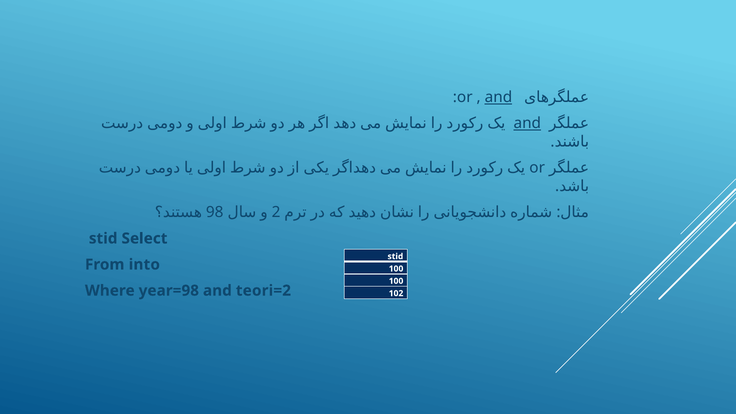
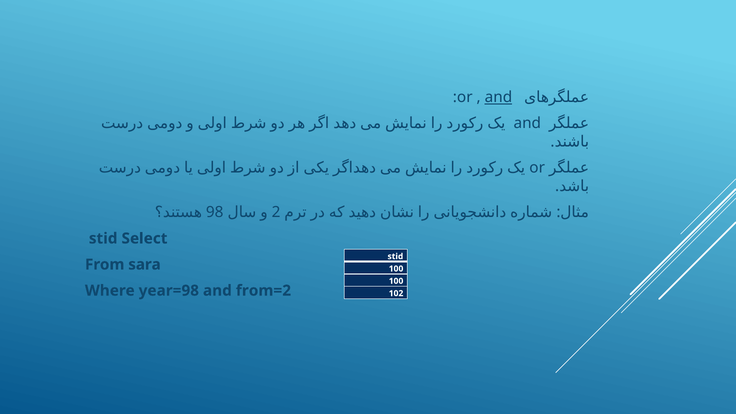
and underline: present -> none (527, 123)
into: into -> sara (144, 265)
teori=2: teori=2 -> from=2 (263, 291)
